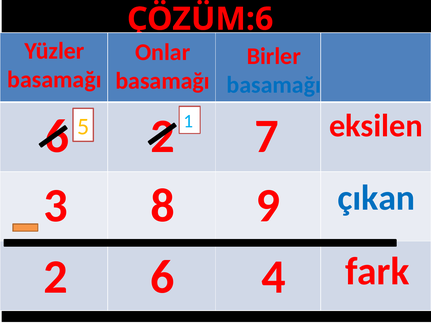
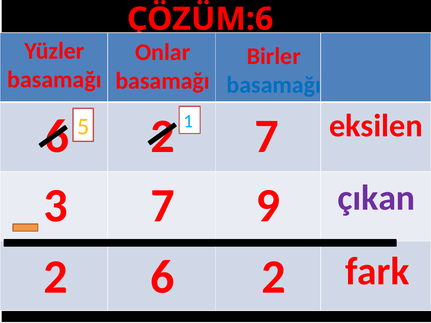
3 8: 8 -> 7 (163, 206)
çıkan colour: blue -> purple (376, 198)
6 4: 4 -> 2 (274, 277)
